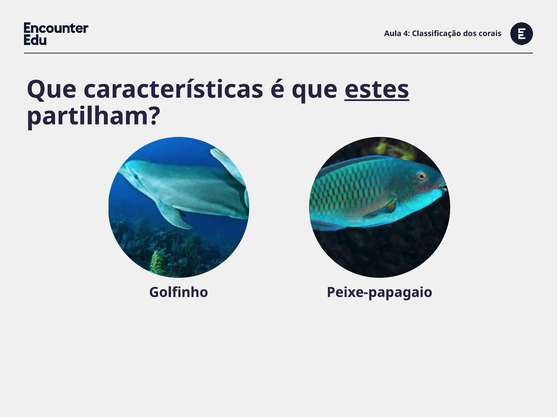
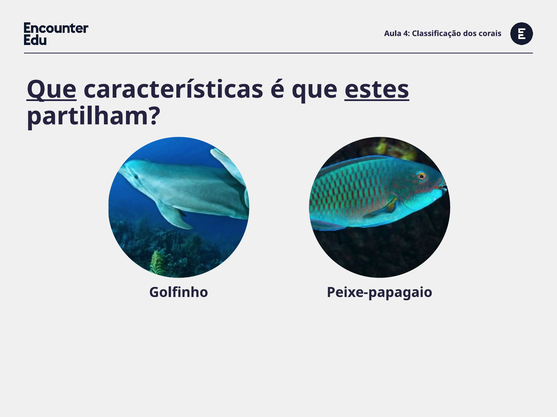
Que underline: none -> present (52, 90)
